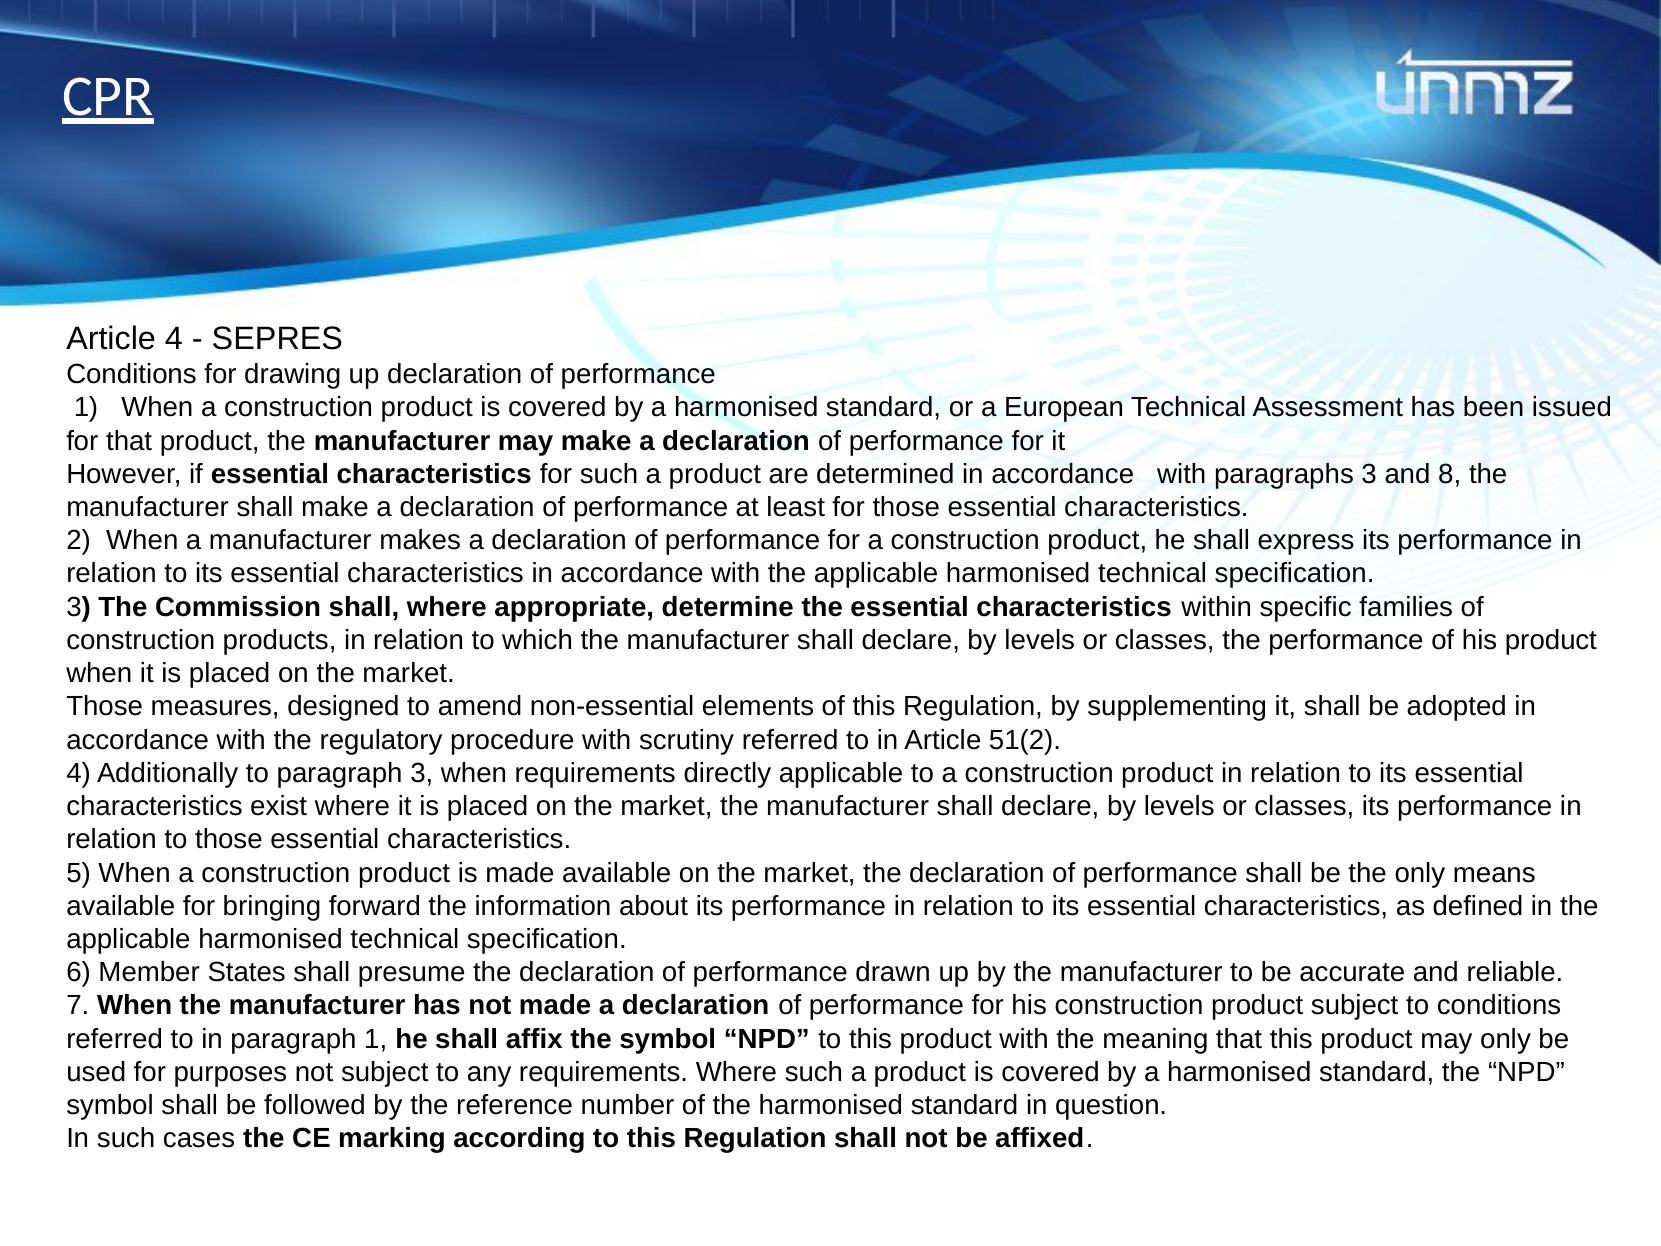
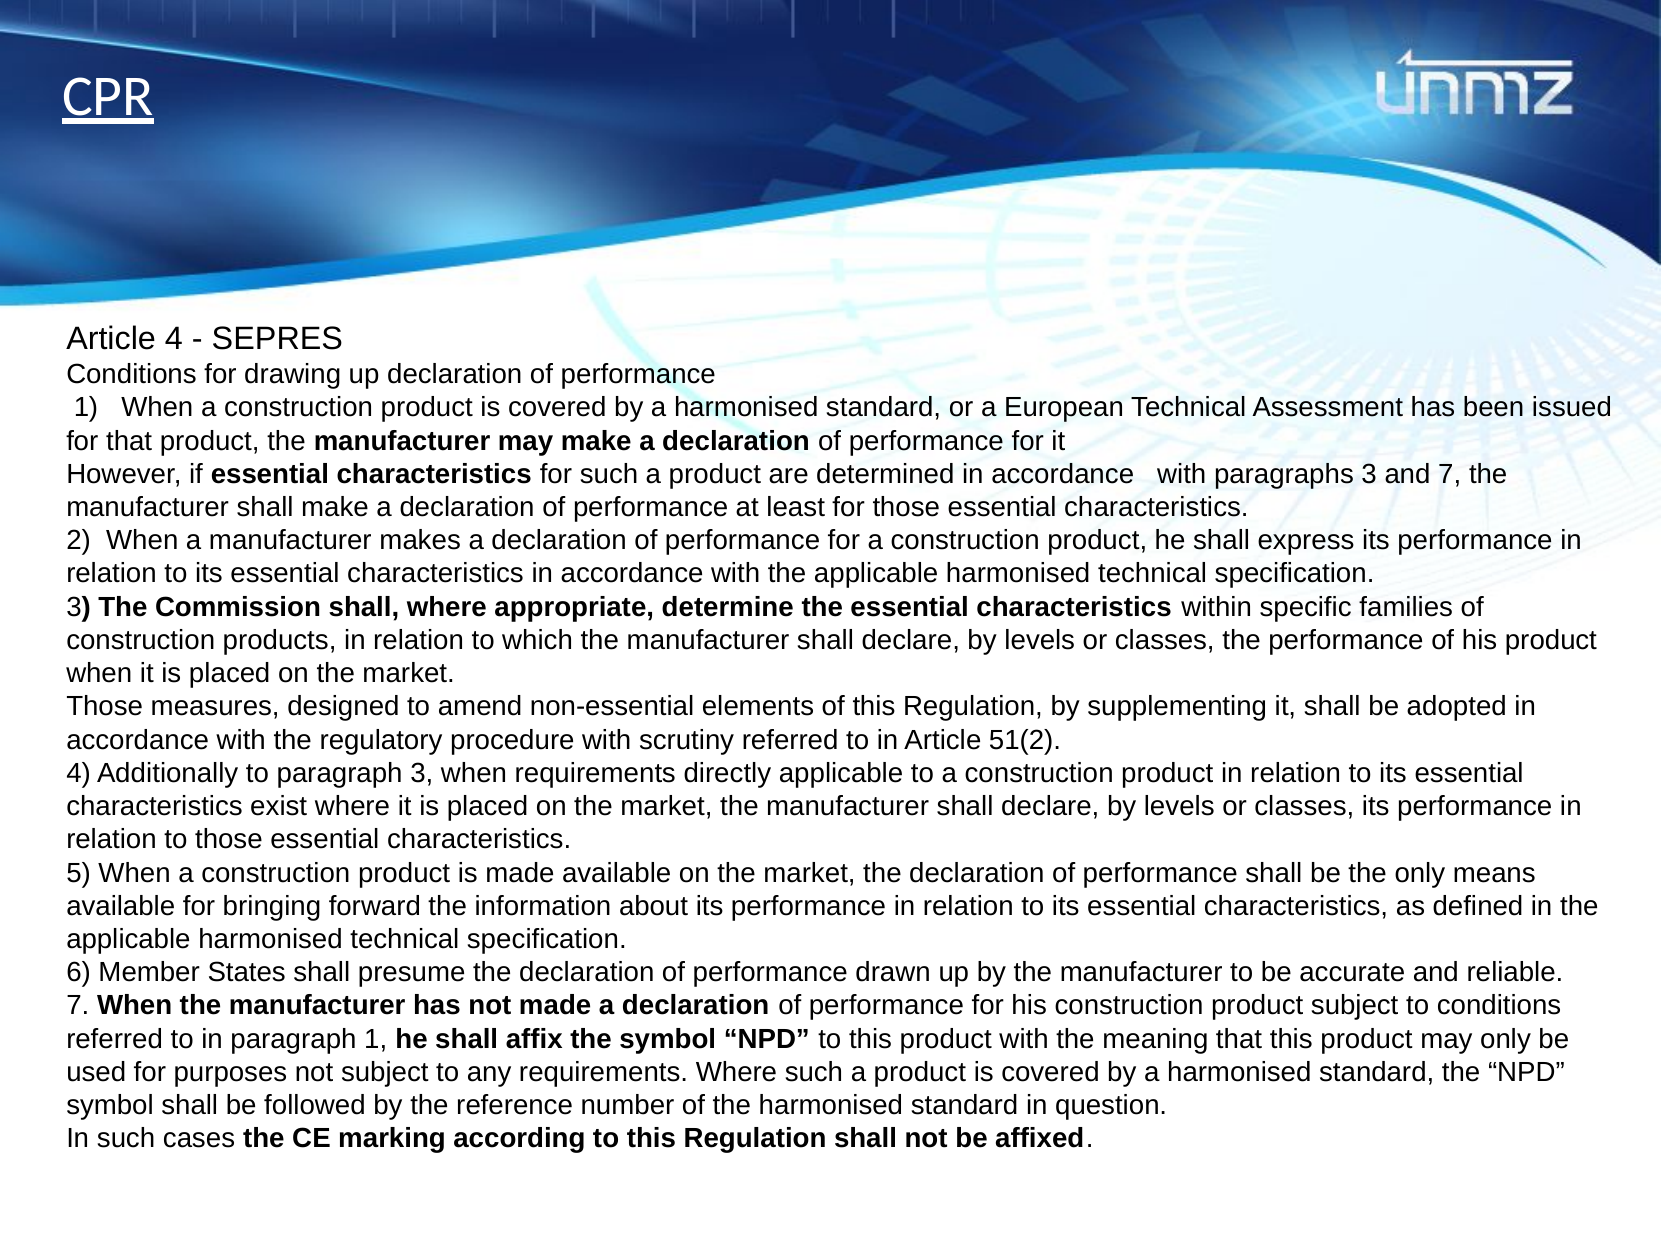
and 8: 8 -> 7 (1450, 474)
